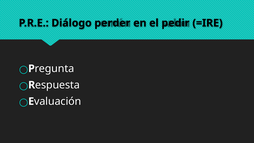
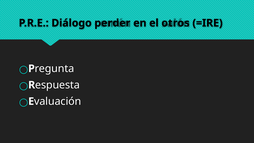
pedir: pedir -> otros (175, 23)
